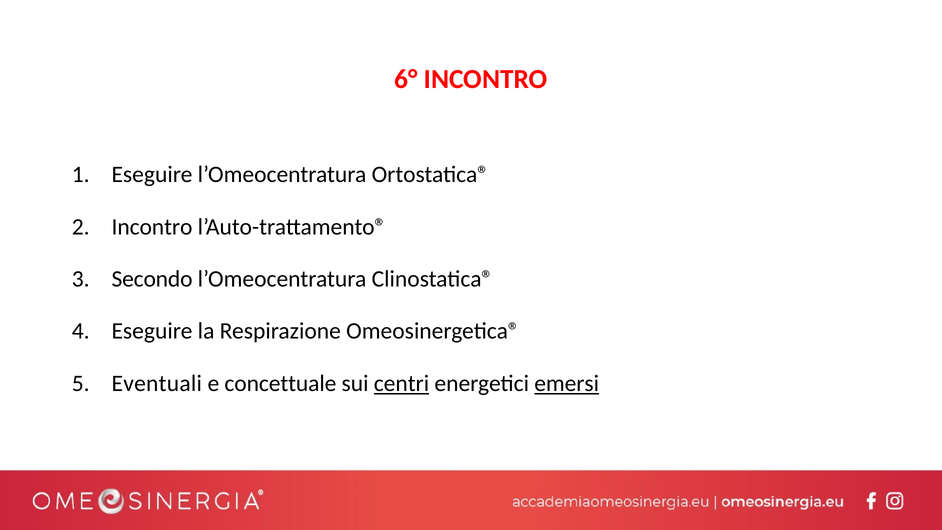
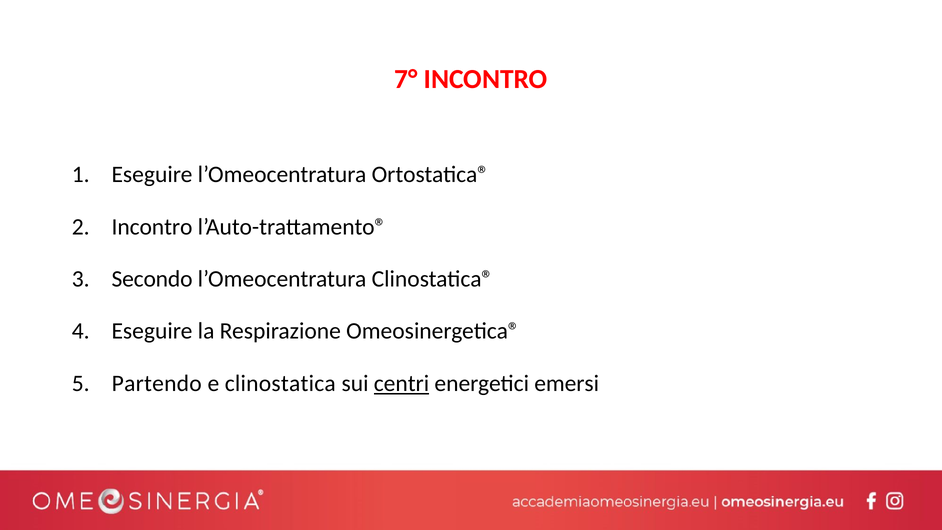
6°: 6° -> 7° (406, 79)
Eventuali: Eventuali -> Partendo (157, 383)
concettuale: concettuale -> clinostatica (280, 383)
emersi underline: present -> none (567, 383)
